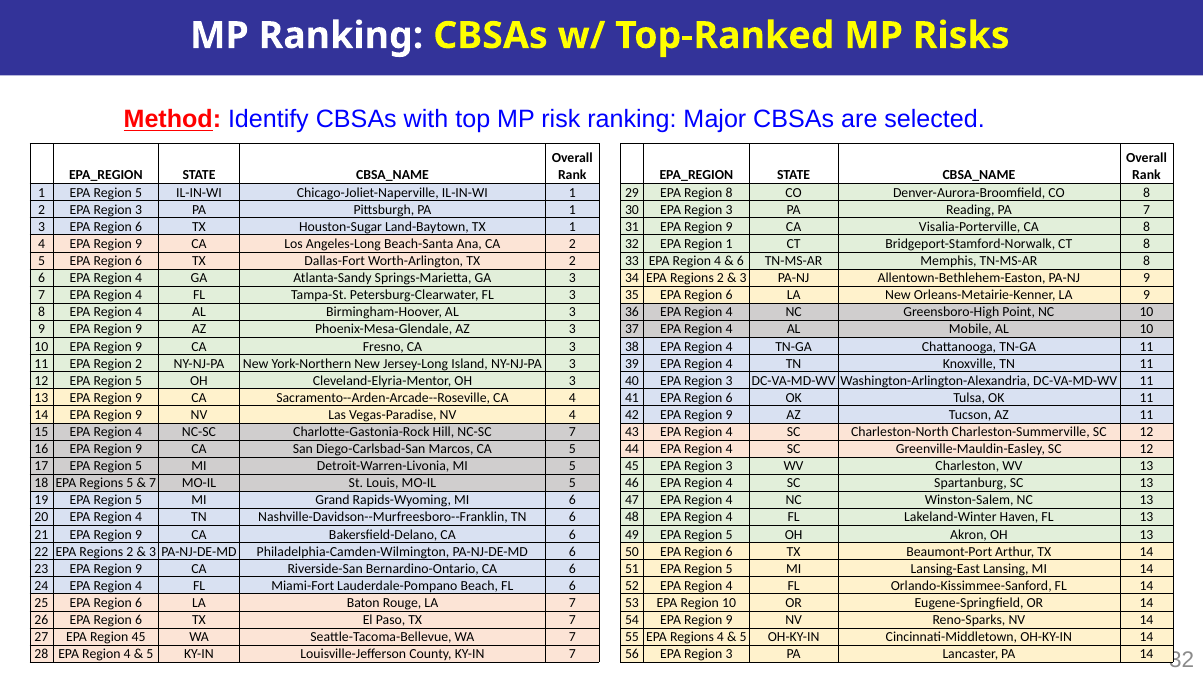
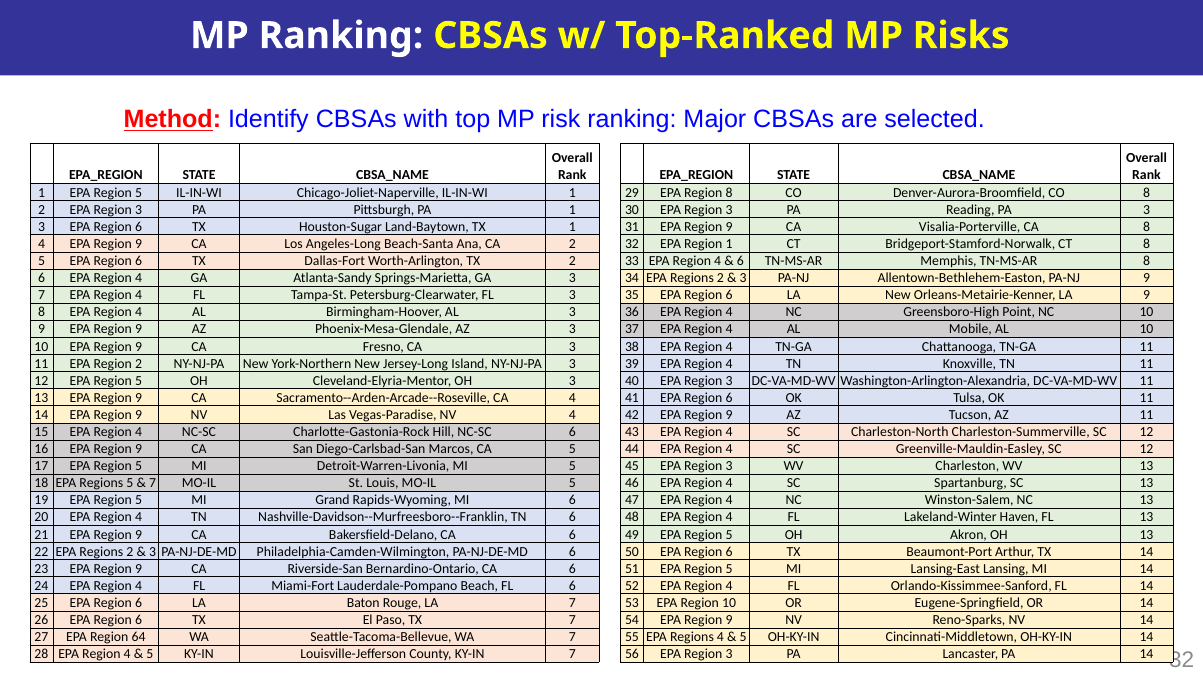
PA 7: 7 -> 3 (1147, 210)
NC-SC 7: 7 -> 6 (572, 432)
Region 45: 45 -> 64 (139, 637)
